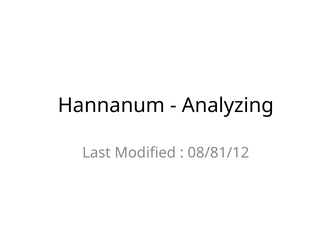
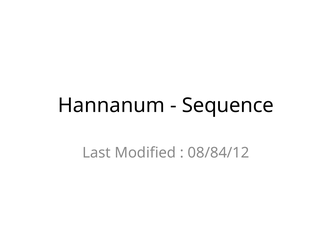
Analyzing: Analyzing -> Sequence (228, 105)
08/81/12: 08/81/12 -> 08/84/12 (219, 153)
